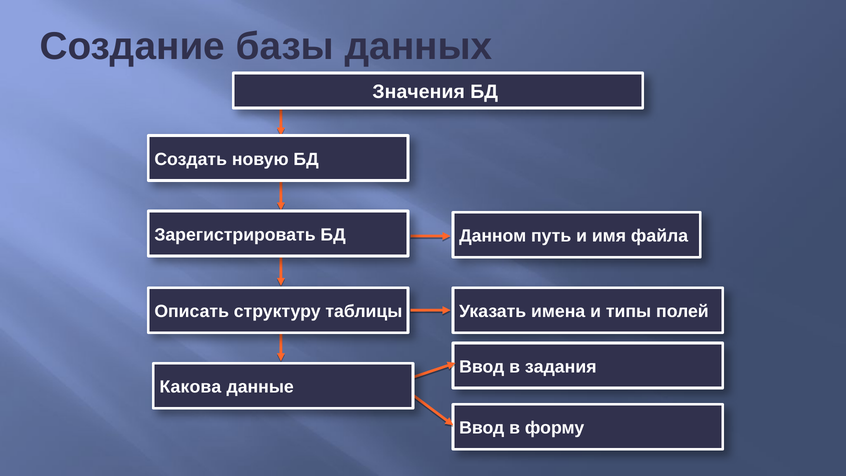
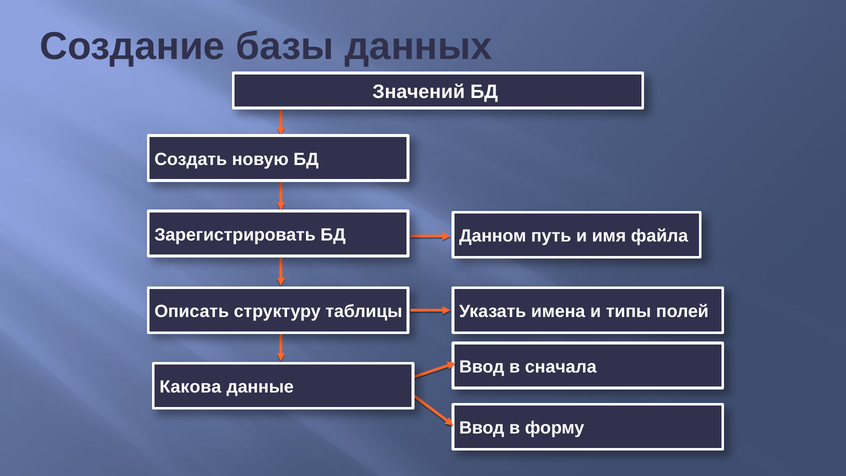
Значения: Значения -> Значений (419, 92)
задания: задания -> сначала (561, 367)
